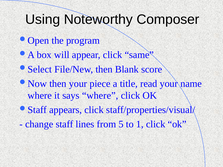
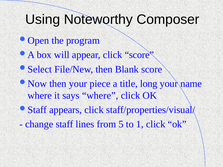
click same: same -> score (139, 55)
read: read -> long (149, 84)
